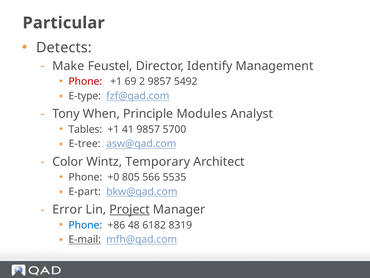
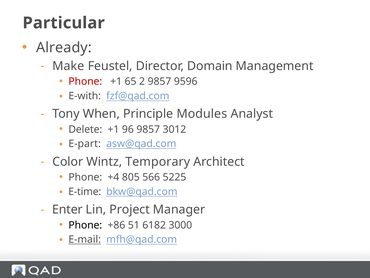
Detects: Detects -> Already (64, 48)
Identify: Identify -> Domain (210, 66)
69: 69 -> 65 (131, 81)
5492: 5492 -> 9596 (186, 81)
E-type: E-type -> E-with (85, 96)
Tables: Tables -> Delete (85, 129)
41: 41 -> 96 (128, 129)
5700: 5700 -> 3012 (174, 129)
E-tree: E-tree -> E-part (85, 144)
+0: +0 -> +4 (113, 177)
5535: 5535 -> 5225 (174, 177)
E-part: E-part -> E-time (85, 191)
Error: Error -> Enter (67, 209)
Project underline: present -> none (130, 209)
Phone colour: blue -> black (85, 225)
48: 48 -> 51 (134, 225)
8319: 8319 -> 3000 (180, 225)
